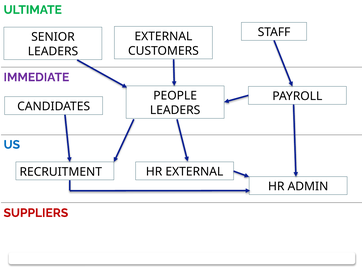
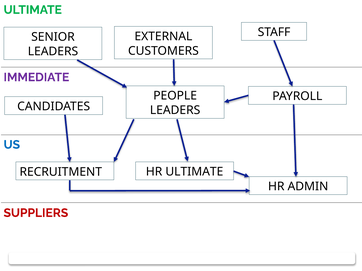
HR EXTERNAL: EXTERNAL -> ULTIMATE (194, 172)
